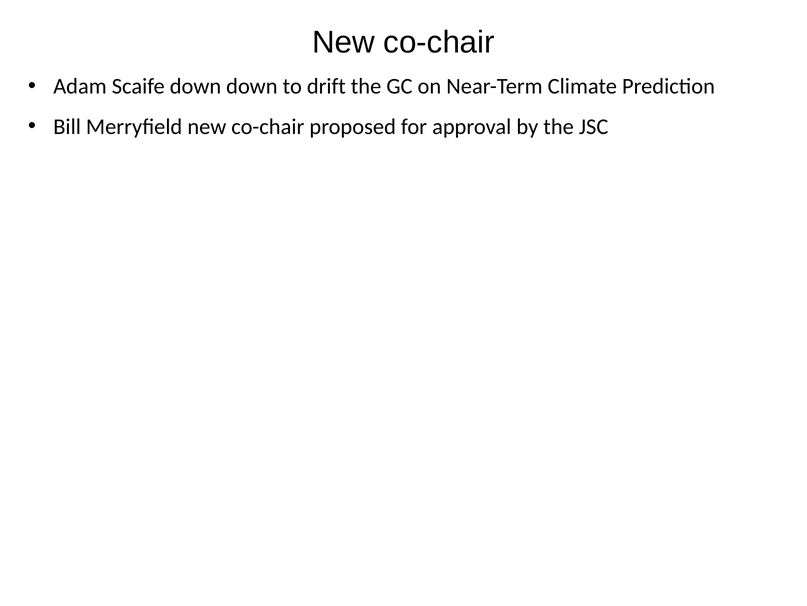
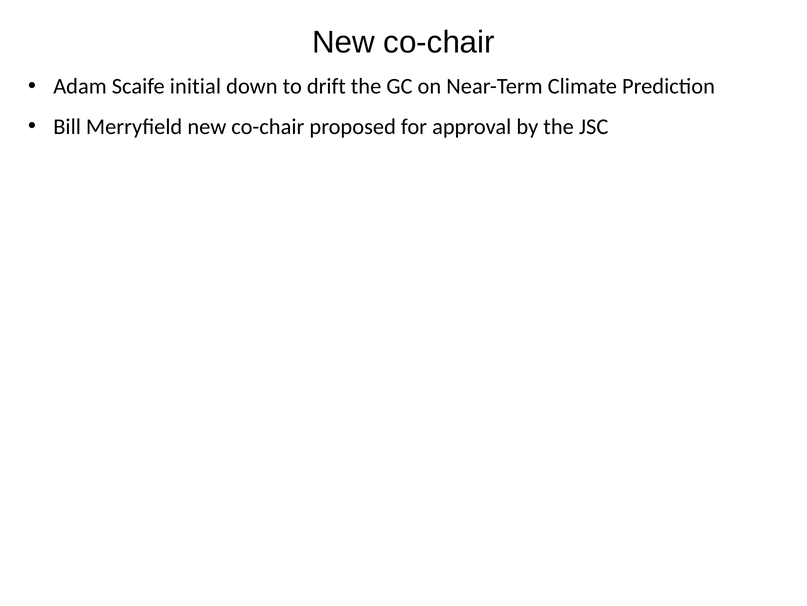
Scaife down: down -> initial (195, 86)
